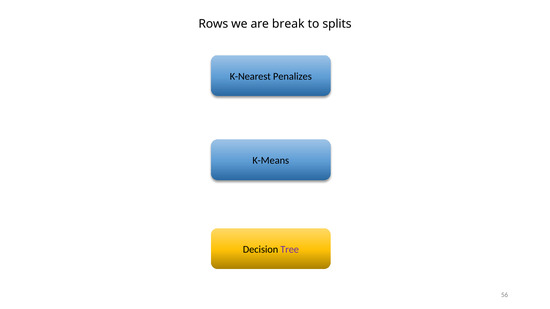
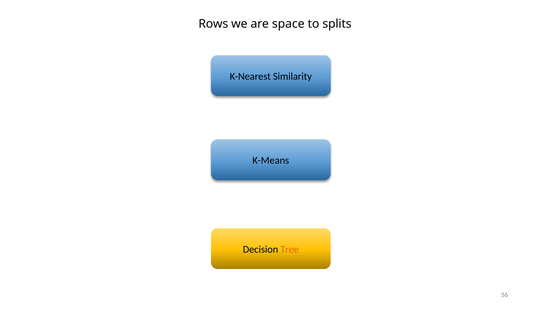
break: break -> space (288, 24)
Penalizes: Penalizes -> Similarity (292, 76)
Tree colour: purple -> orange (290, 250)
